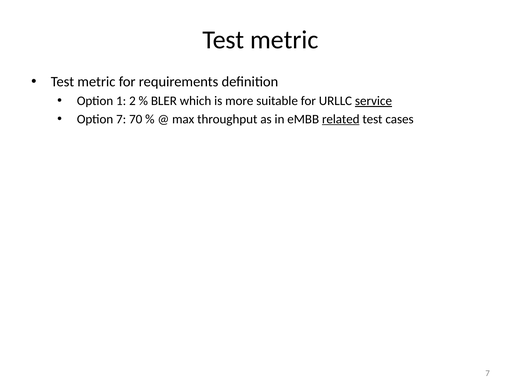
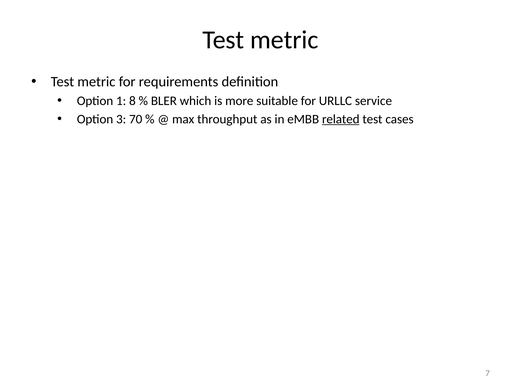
2: 2 -> 8 (132, 101)
service underline: present -> none (373, 101)
Option 7: 7 -> 3 (121, 119)
